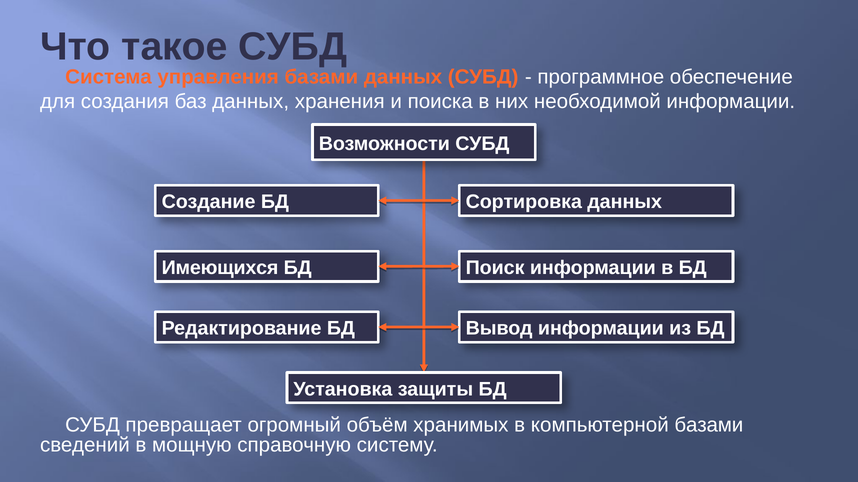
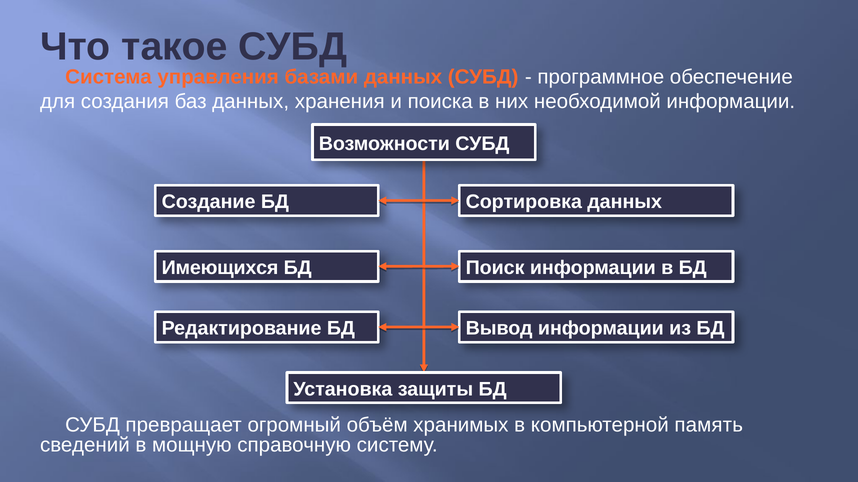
компьютерной базами: базами -> память (709, 426)
